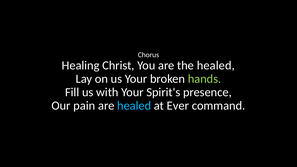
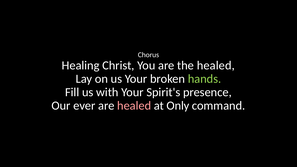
pain: pain -> ever (84, 106)
healed colour: light blue -> pink (134, 106)
Ever: Ever -> Only (178, 106)
